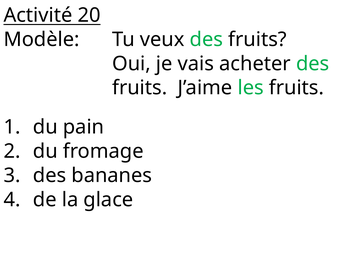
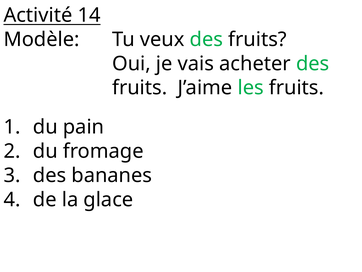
20: 20 -> 14 (89, 15)
